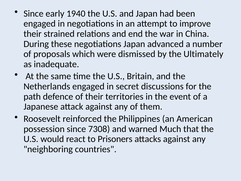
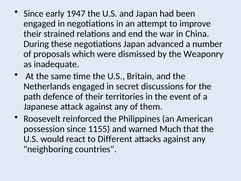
1940: 1940 -> 1947 (76, 14)
Ultimately: Ultimately -> Weaponry (203, 54)
7308: 7308 -> 1155 (99, 129)
Prisoners: Prisoners -> Different (115, 139)
